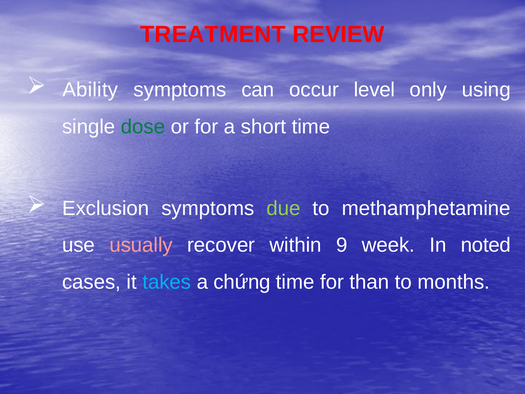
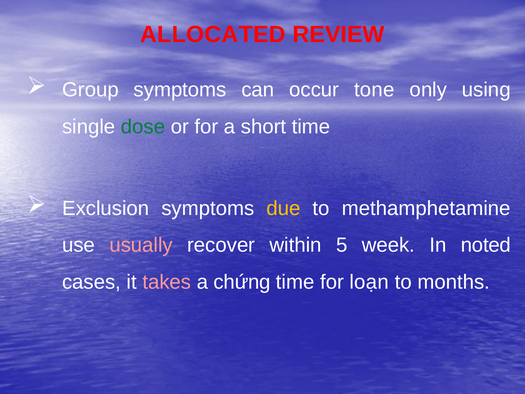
TREATMENT: TREATMENT -> ALLOCATED (213, 34)
Ability: Ability -> Group (90, 90)
level: level -> tone (374, 90)
due colour: light green -> yellow (284, 208)
9: 9 -> 5 (342, 245)
takes colour: light blue -> pink (167, 282)
than: than -> loạn (369, 282)
